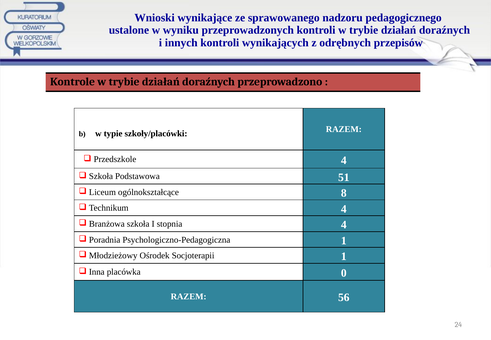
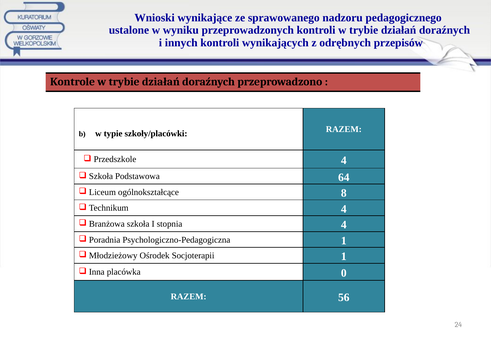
51: 51 -> 64 (344, 177)
